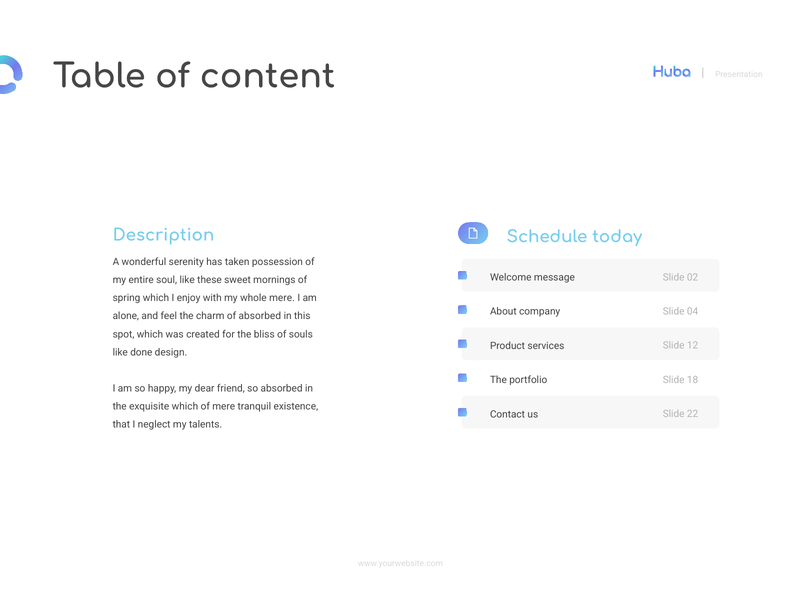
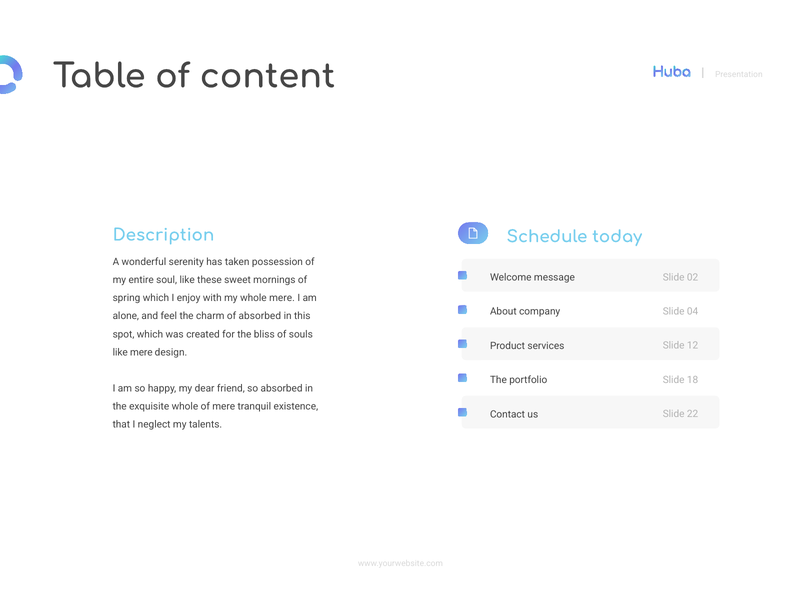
like done: done -> mere (141, 352)
exquisite which: which -> whole (185, 406)
